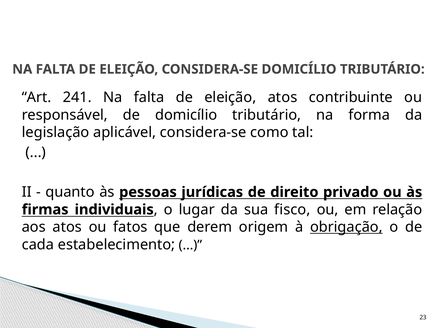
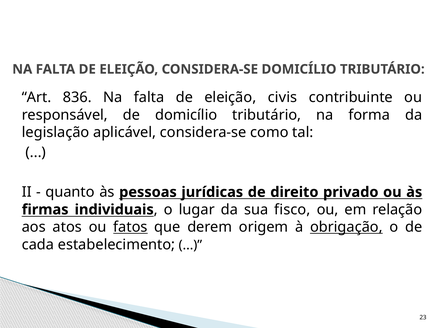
241: 241 -> 836 (77, 97)
eleição atos: atos -> civis (282, 97)
fatos underline: none -> present (130, 227)
